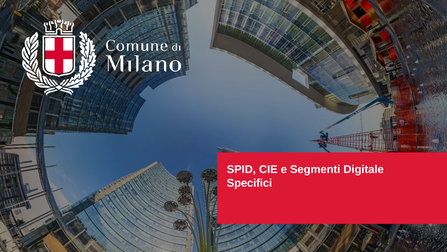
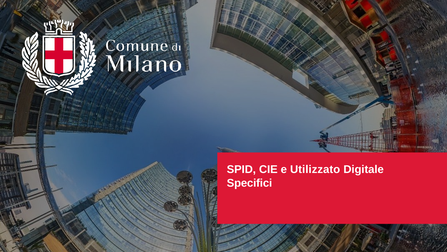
Segmenti: Segmenti -> Utilizzato (315, 169)
